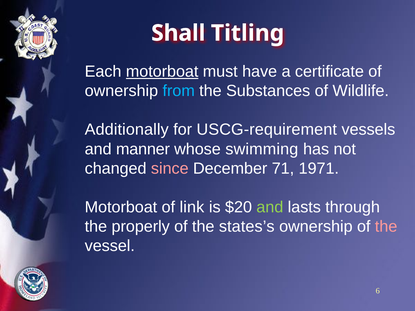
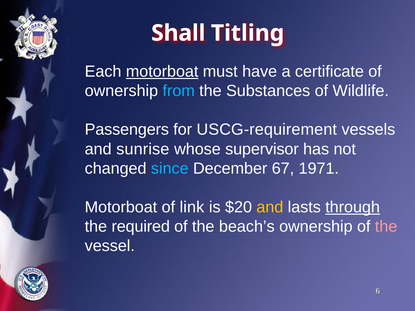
Additionally: Additionally -> Passengers (127, 130)
manner: manner -> sunrise (143, 149)
swimming: swimming -> supervisor (262, 149)
since colour: pink -> light blue (170, 169)
71: 71 -> 67 (283, 169)
and colour: light green -> yellow (270, 207)
through underline: none -> present (353, 207)
properly: properly -> required (141, 227)
states’s: states’s -> beach’s (247, 227)
